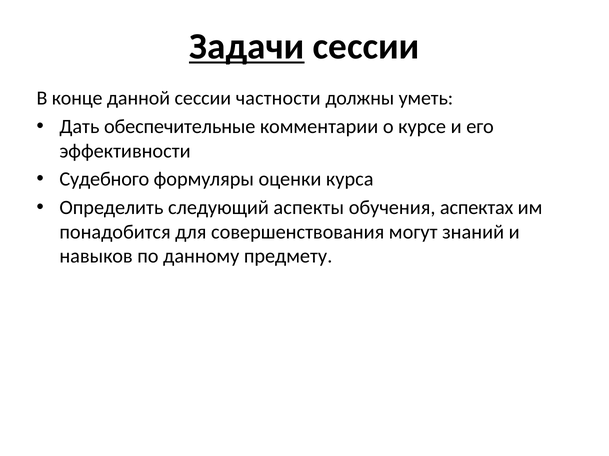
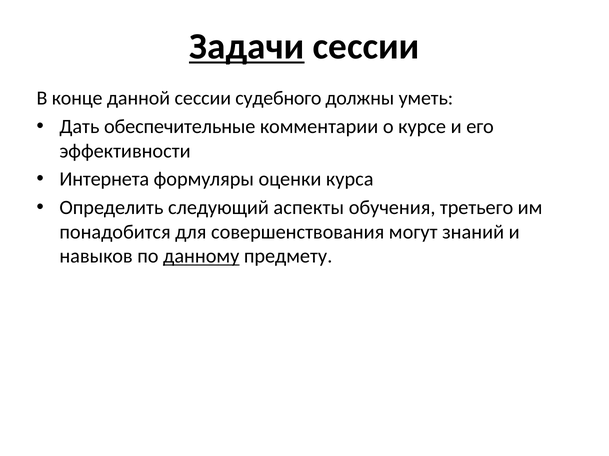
частности: частности -> судебного (278, 99)
Судебного: Судебного -> Интернета (104, 180)
аспектах: аспектах -> третьего (477, 208)
данному underline: none -> present (201, 257)
